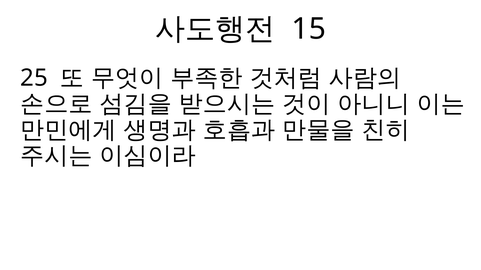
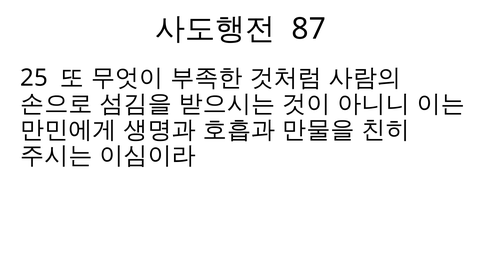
15: 15 -> 87 (309, 29)
